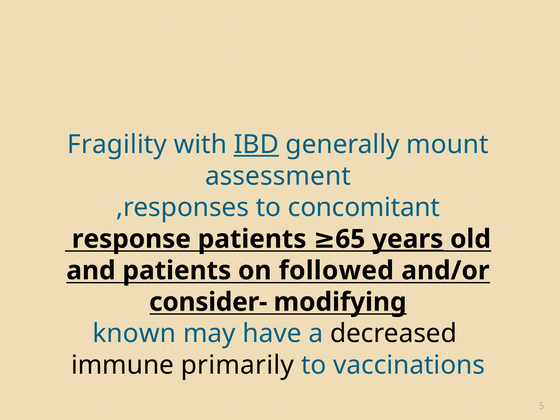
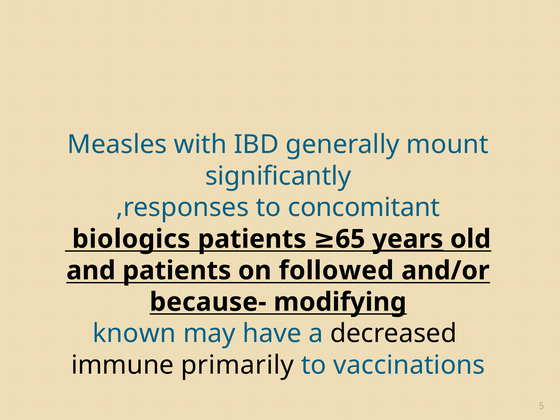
Fragility: Fragility -> Measles (117, 145)
IBD underline: present -> none (256, 145)
assessment: assessment -> significantly (278, 176)
response: response -> biologics (131, 239)
consider-: consider- -> because- (208, 302)
